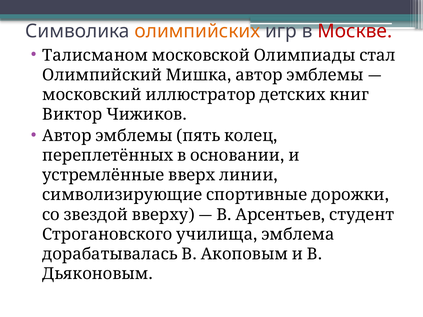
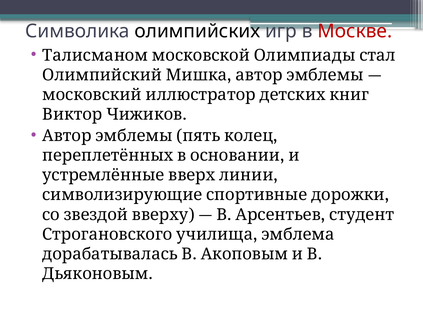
олимпийских colour: orange -> black (197, 31)
